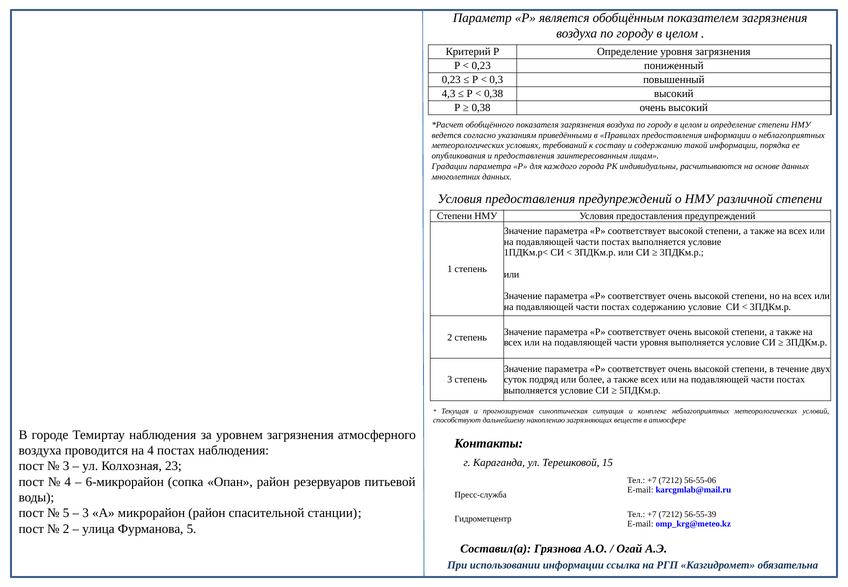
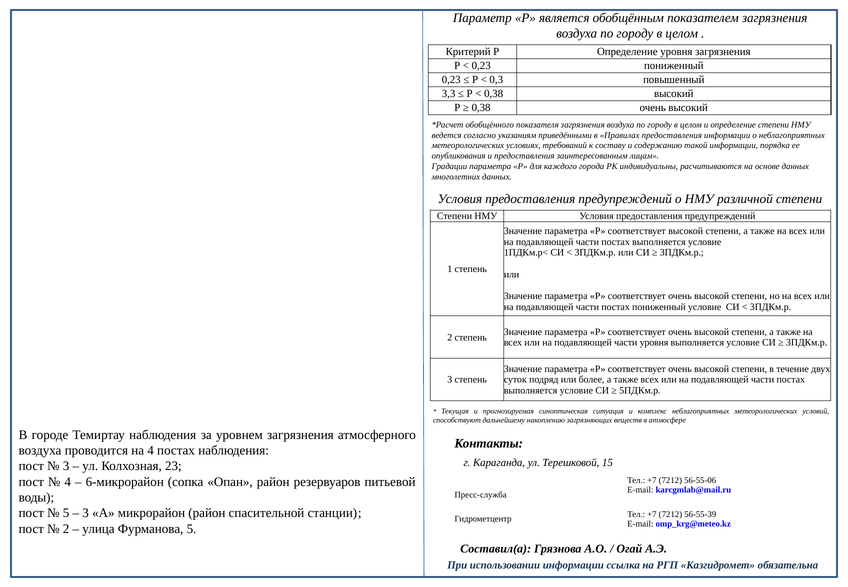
4,3: 4,3 -> 3,3 (449, 94)
постах содержанию: содержанию -> пониженный (659, 307)
